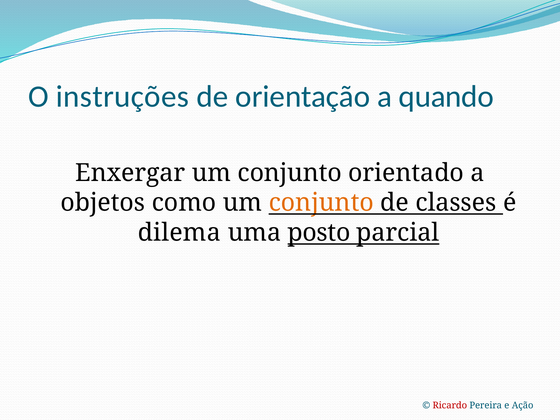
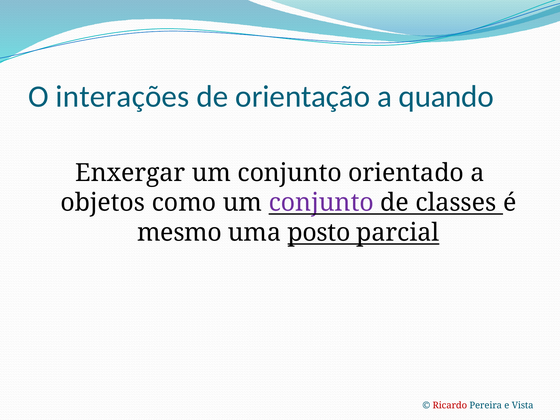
instruções: instruções -> interações (122, 97)
conjunto colour: orange -> purple (321, 203)
dilema: dilema -> mesmo (179, 233)
Ação: Ação -> Vista (523, 405)
